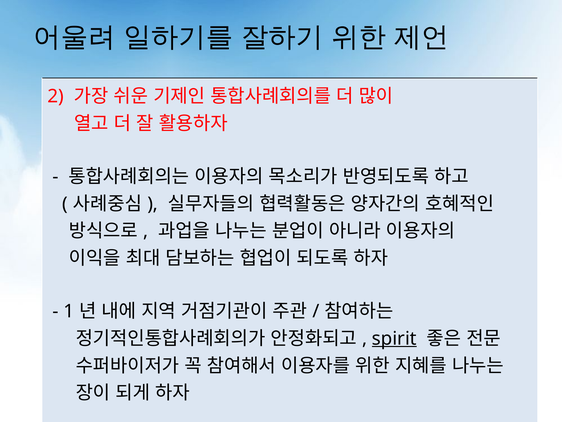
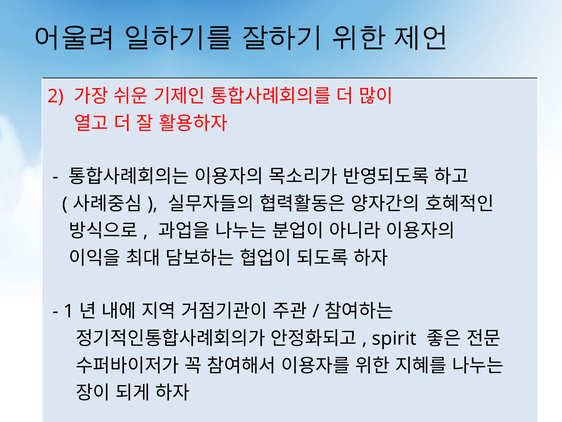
spirit underline: present -> none (394, 338)
